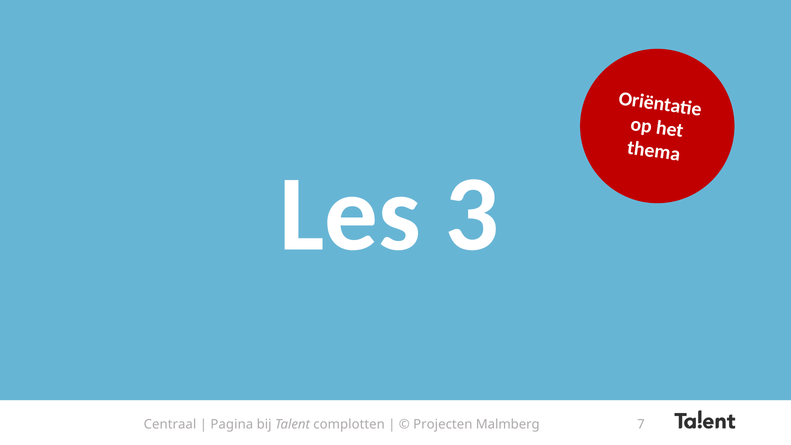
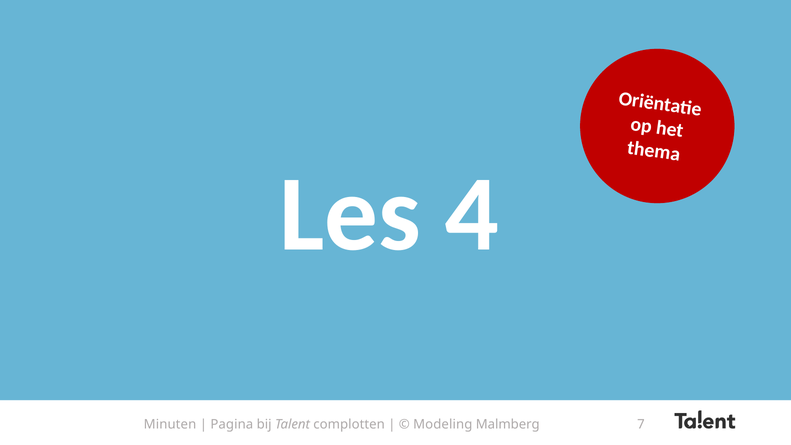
3: 3 -> 4 (472, 215)
Centraal: Centraal -> Minuten (170, 424)
Projecten: Projecten -> Modeling (443, 424)
